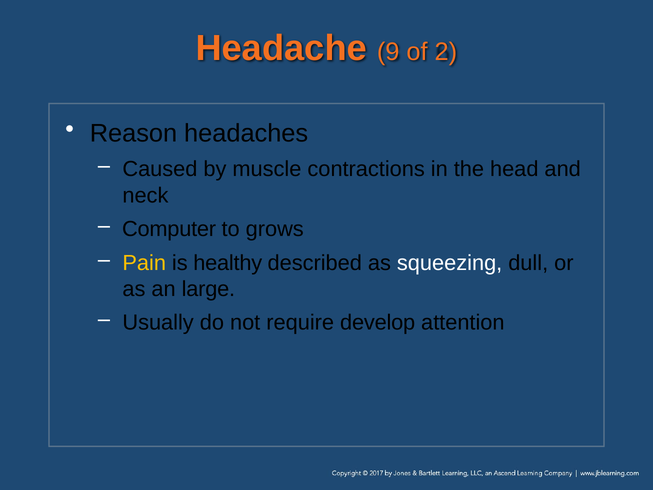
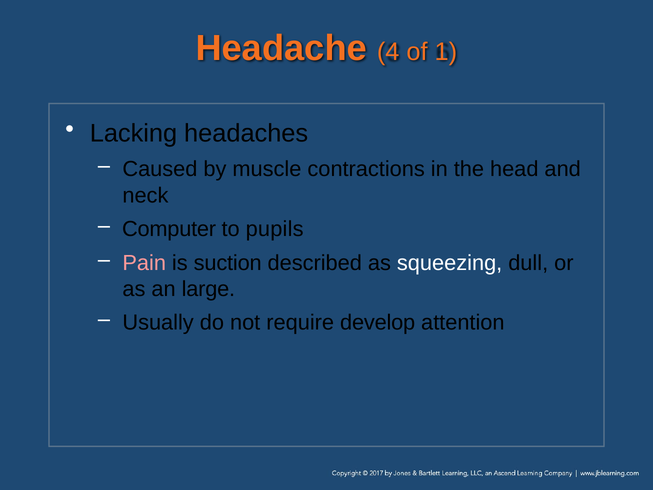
9: 9 -> 4 (388, 52)
2: 2 -> 1 (446, 52)
Reason: Reason -> Lacking (133, 133)
grows: grows -> pupils (275, 229)
Pain colour: yellow -> pink (144, 263)
healthy: healthy -> suction (228, 263)
